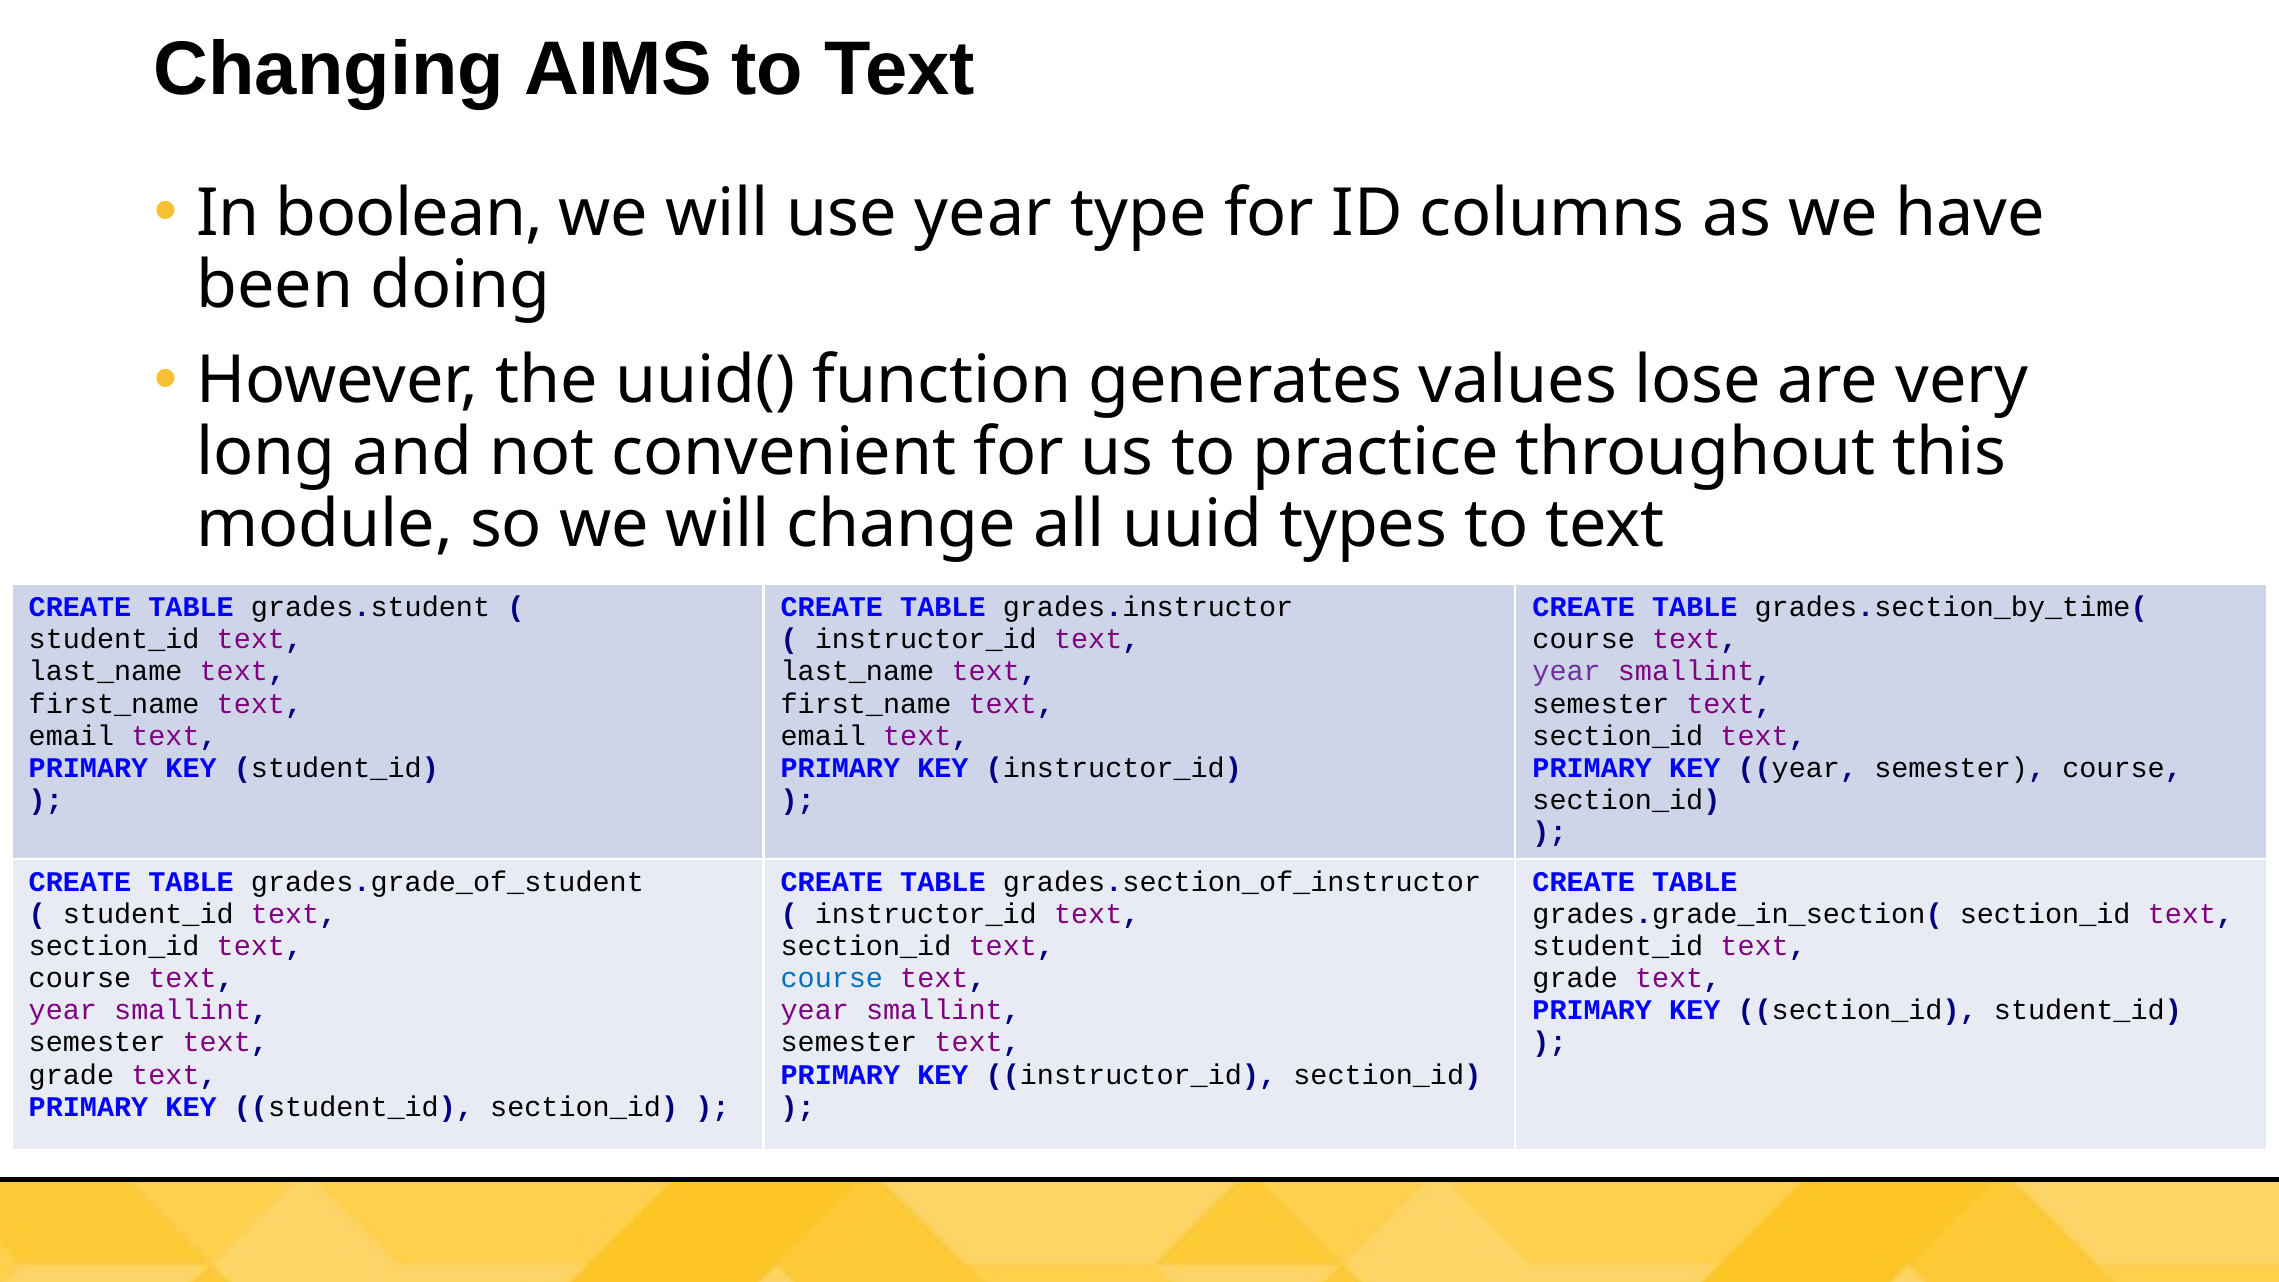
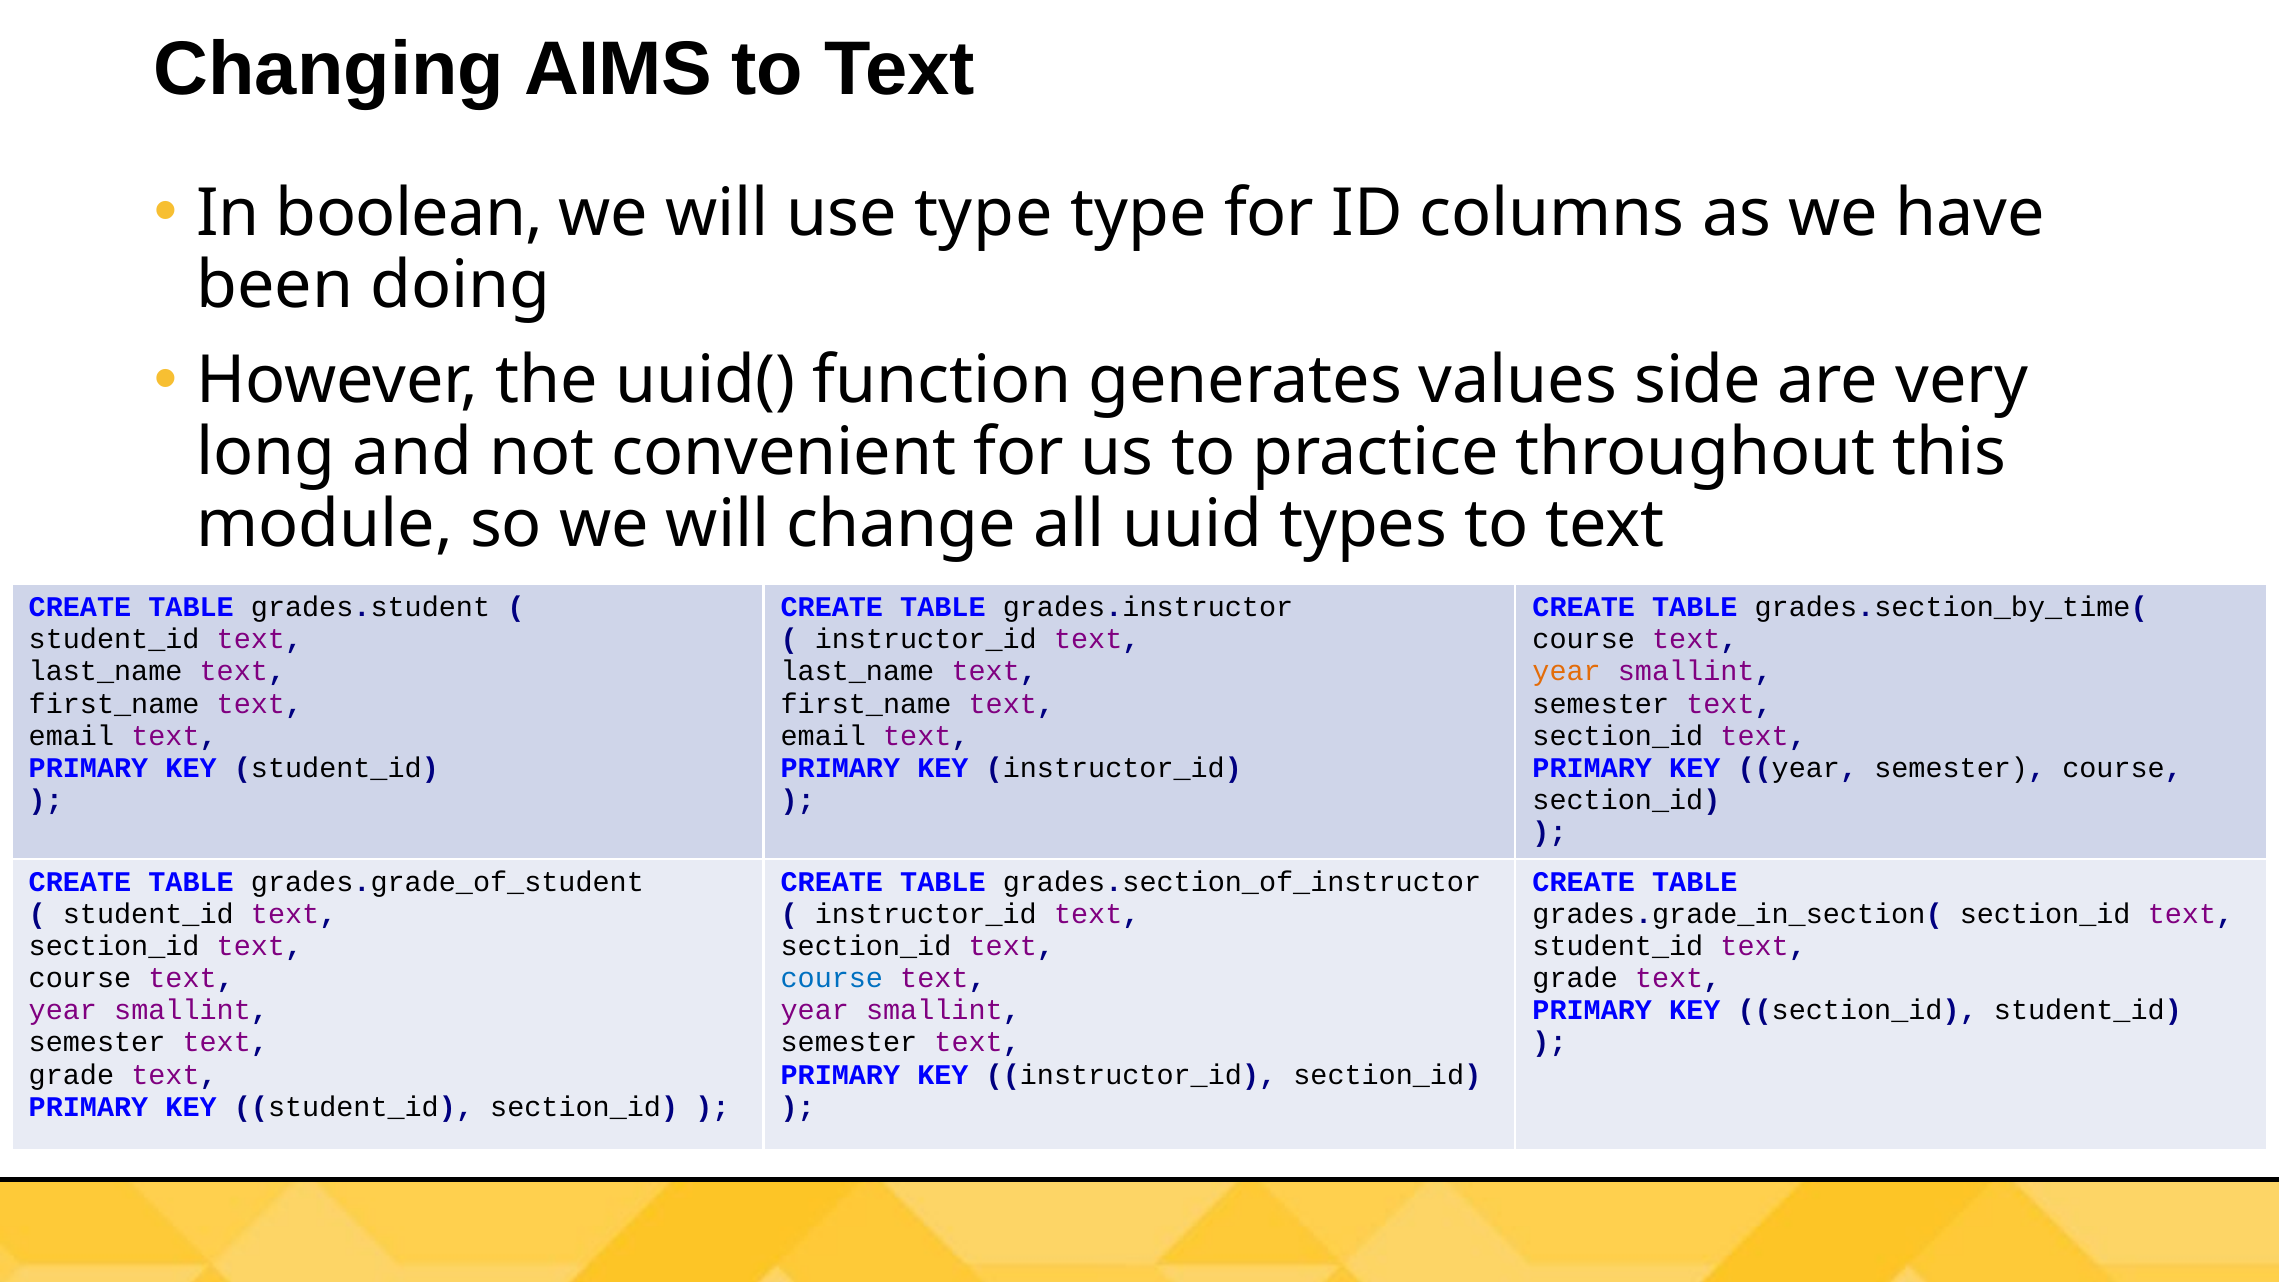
use year: year -> type (983, 214)
lose: lose -> side (1698, 381)
year colour: purple -> orange (1567, 672)
